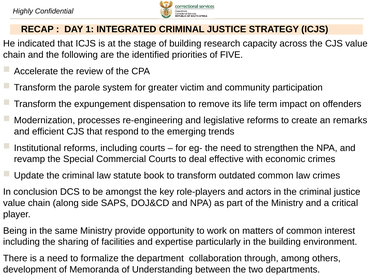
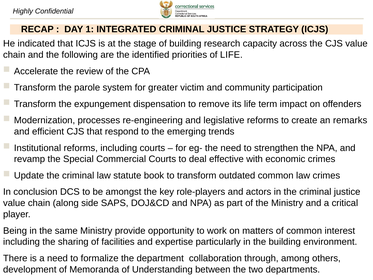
of FIVE: FIVE -> LIFE (231, 55)
